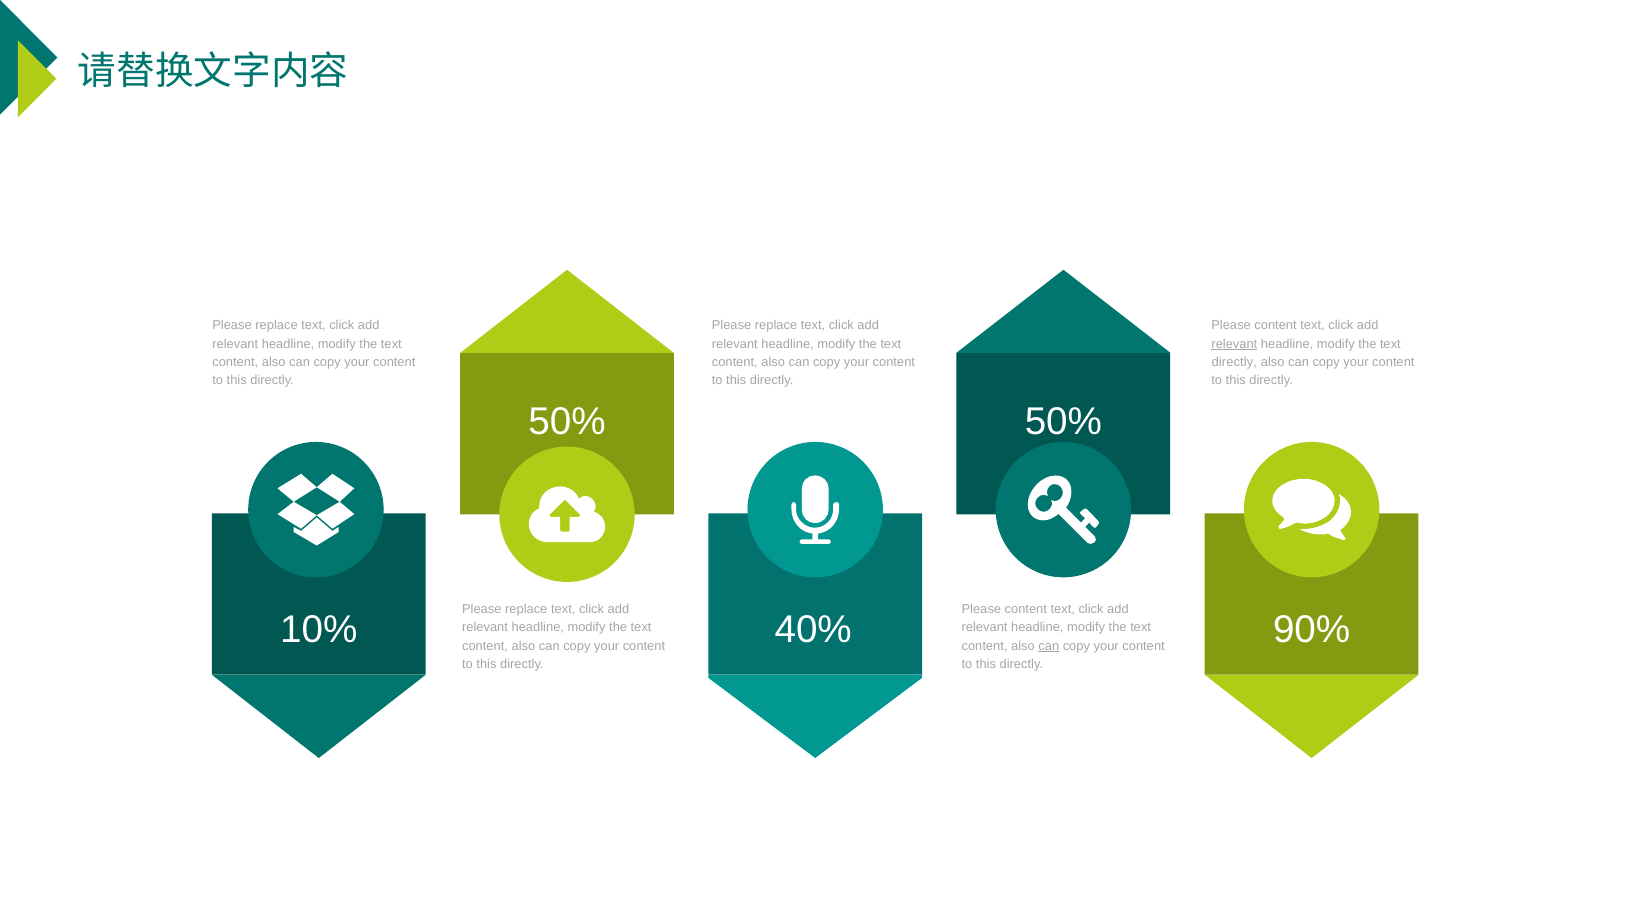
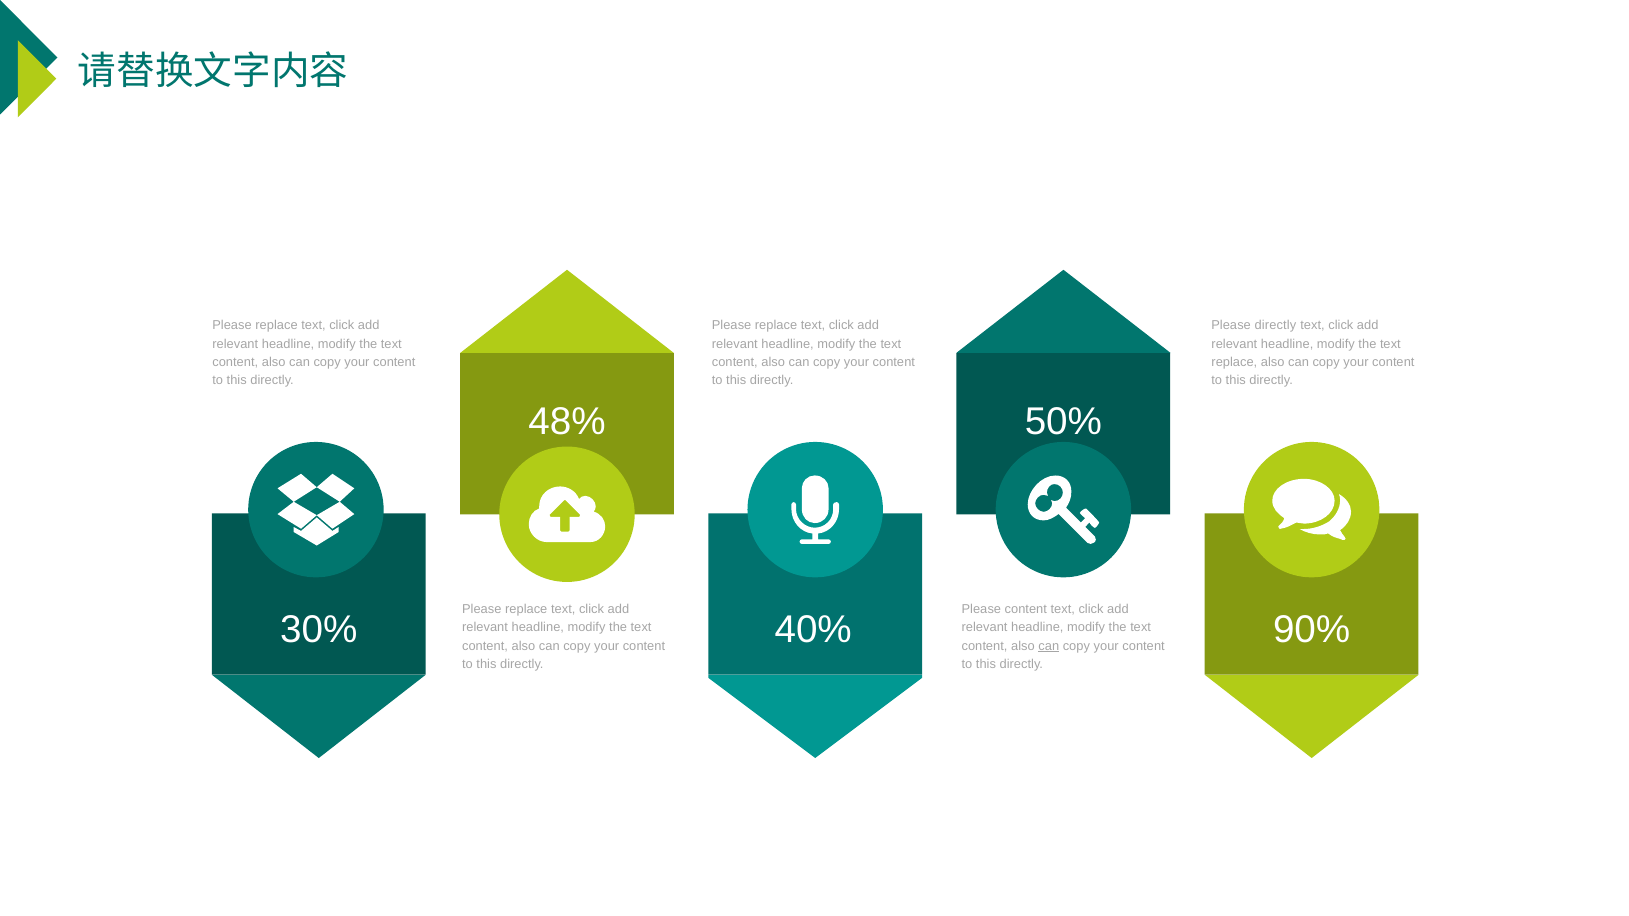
content: content -> directly (1276, 325)
relevant underline: present -> none (1234, 344)
directly: directly -> replace (1234, 362)
50%: 50% -> 48% (567, 422)
10%: 10% -> 30% (319, 630)
